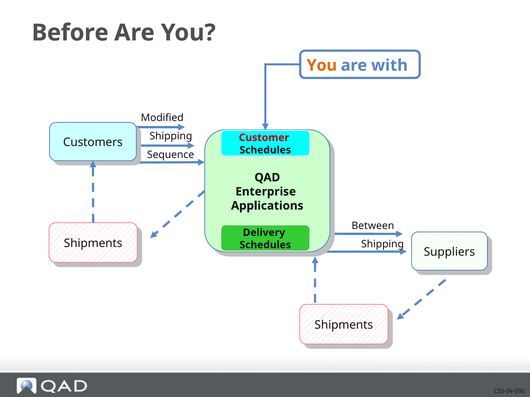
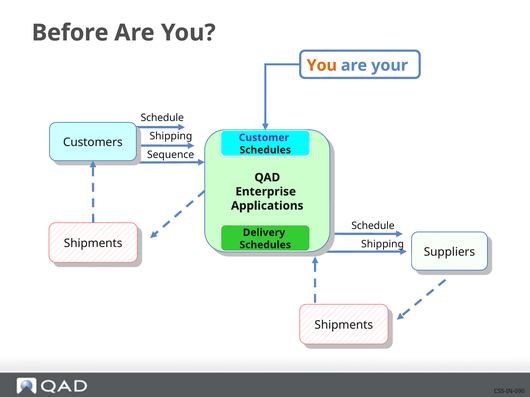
with: with -> your (390, 65)
Modified: Modified -> Schedule (162, 118)
Customer colour: red -> purple (264, 138)
Between: Between -> Schedule (373, 226)
